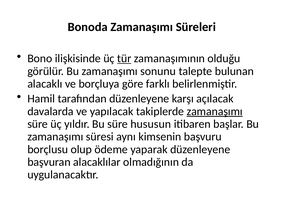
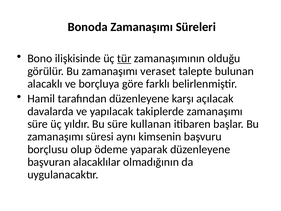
sonunu: sonunu -> veraset (158, 71)
zamanaşımı underline: present -> none (215, 111)
hususun: hususun -> kullanan (151, 124)
